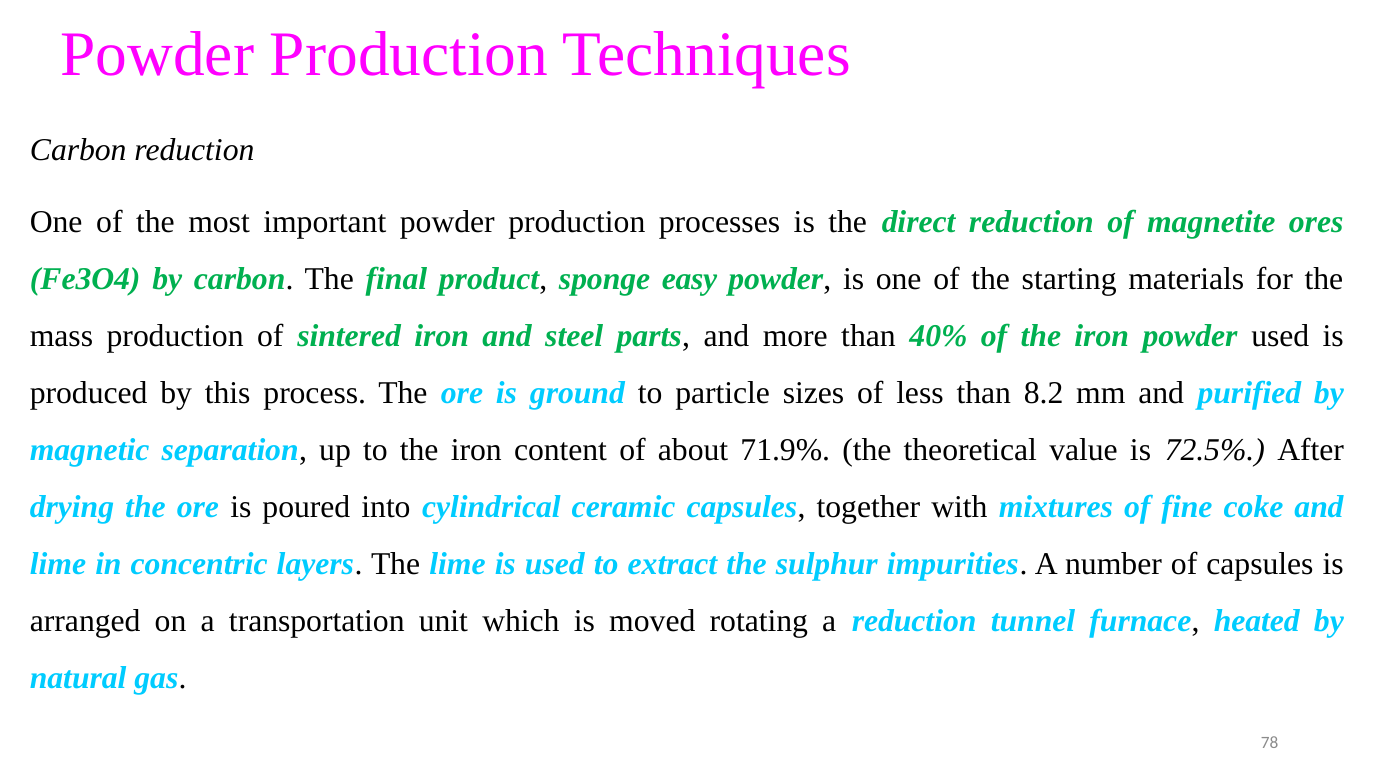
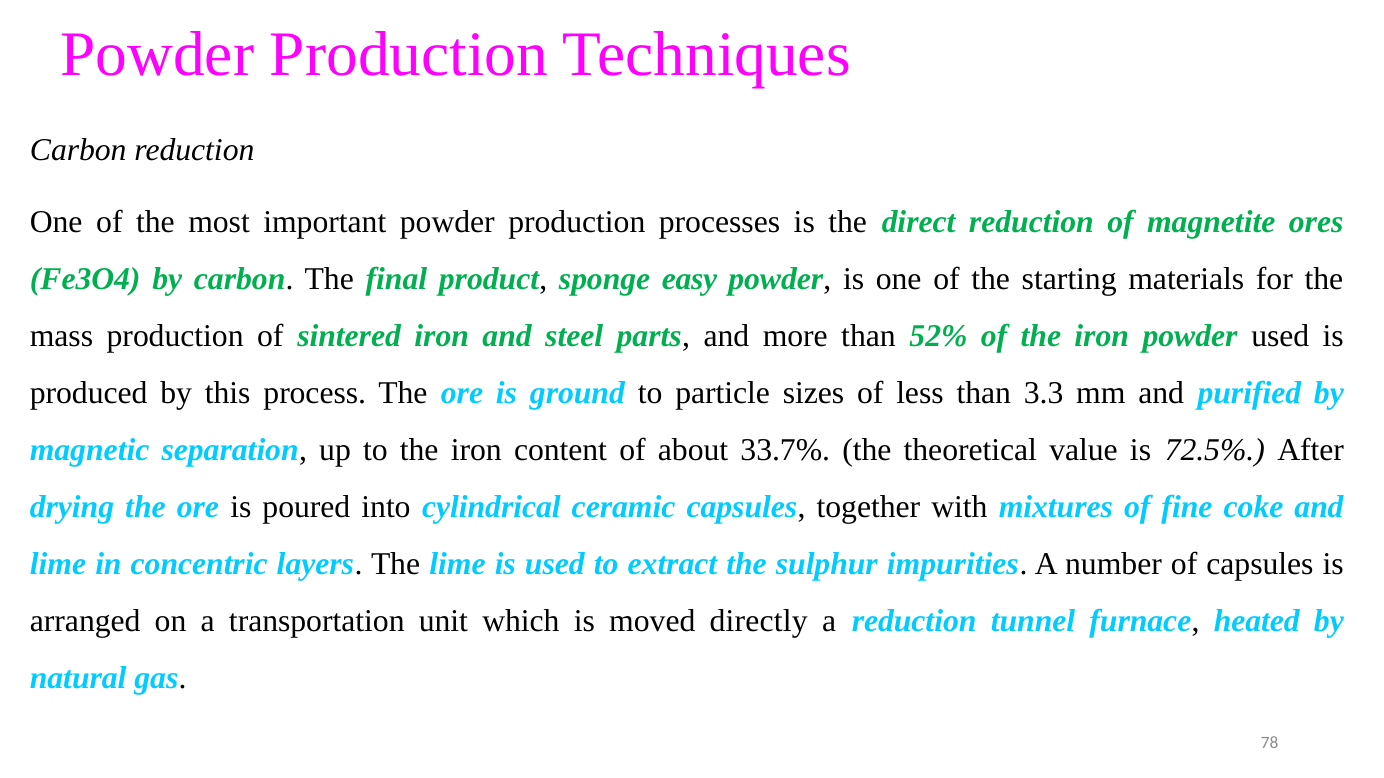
40%: 40% -> 52% (939, 336)
8.2: 8.2 -> 3.3 (1044, 393)
71.9%: 71.9% -> 33.7% (785, 450)
rotating: rotating -> directly (759, 621)
